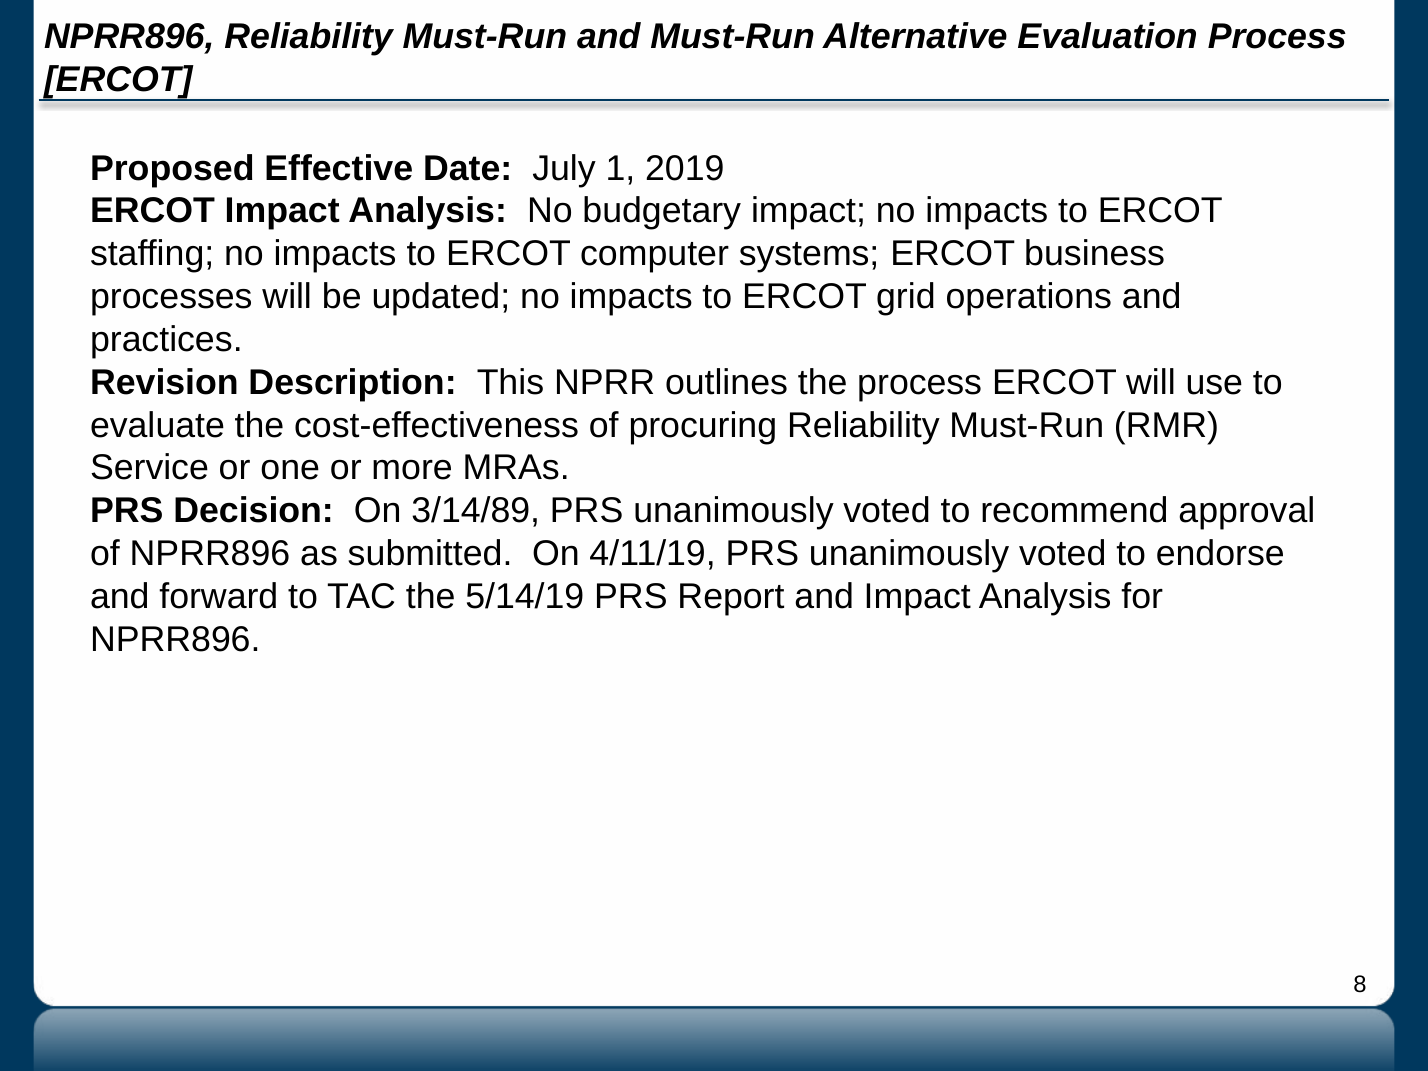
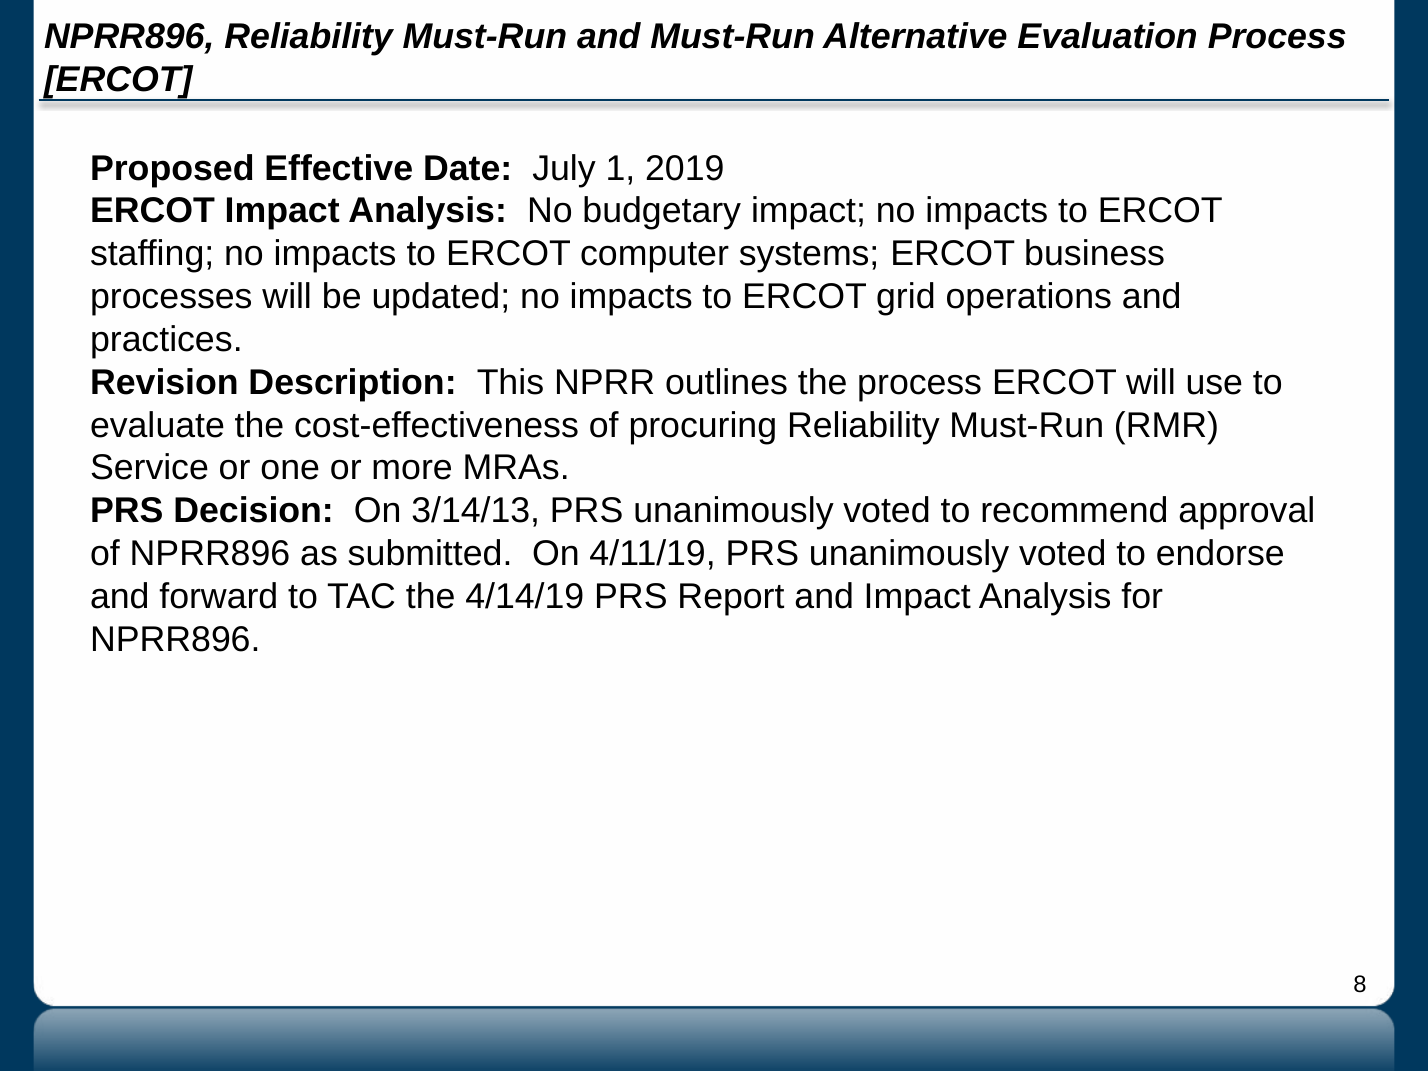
3/14/89: 3/14/89 -> 3/14/13 (476, 511)
5/14/19: 5/14/19 -> 4/14/19 (525, 597)
